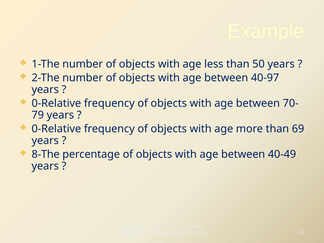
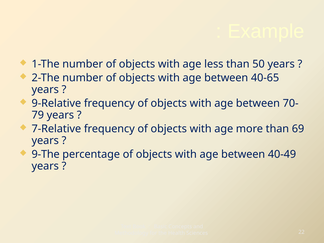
40-97: 40-97 -> 40-65 (265, 78)
0-Relative: 0-Relative -> 9-Relative (56, 103)
0-Relative: 0-Relative -> 7-Relative (56, 129)
8-The: 8-The -> 9-The (46, 154)
